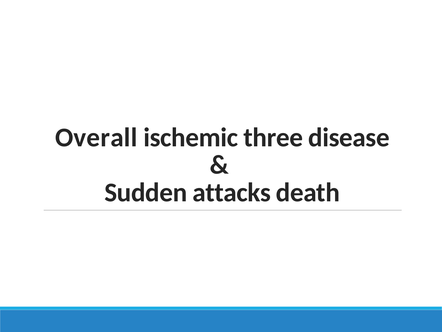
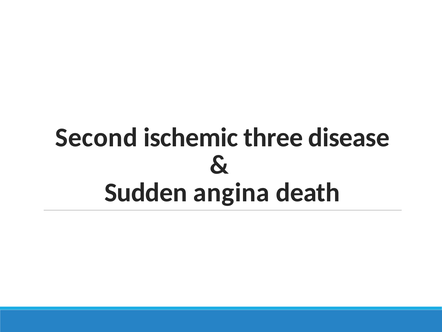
Overall: Overall -> Second (96, 137)
attacks: attacks -> angina (231, 192)
